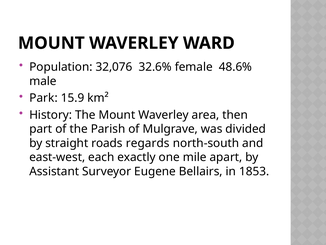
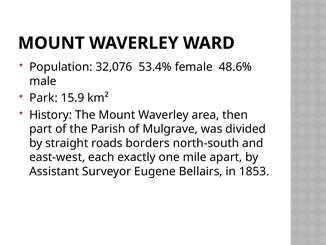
32.6%: 32.6% -> 53.4% (155, 67)
regards: regards -> borders (148, 143)
